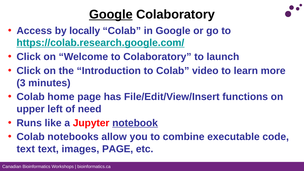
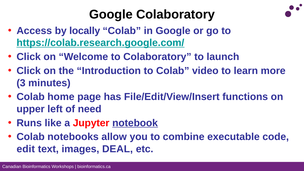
Google underline: present -> none (111, 14)
text: text -> edit (26, 149)
images PAGE: PAGE -> DEAL (118, 149)
